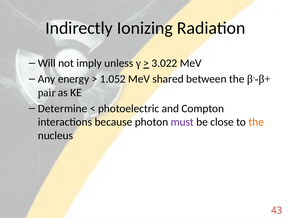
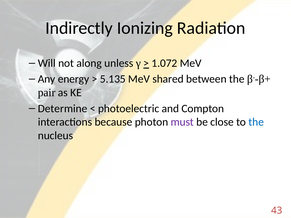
imply: imply -> along (89, 63)
3.022: 3.022 -> 1.072 (164, 63)
1.052: 1.052 -> 5.135 (113, 79)
the colour: orange -> blue (256, 122)
